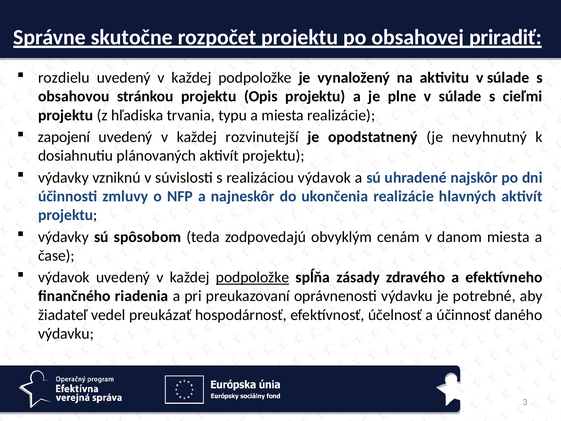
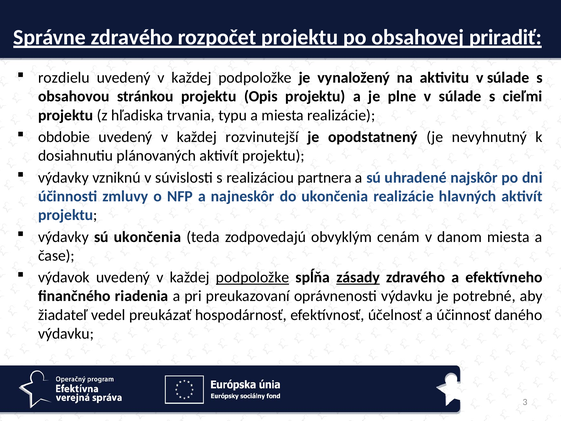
Správne skutočne: skutočne -> zdravého (132, 37)
zapojení: zapojení -> obdobie (64, 137)
realizáciou výdavok: výdavok -> partnera (325, 178)
sú spôsobom: spôsobom -> ukončenia (147, 237)
zásady underline: none -> present (358, 277)
